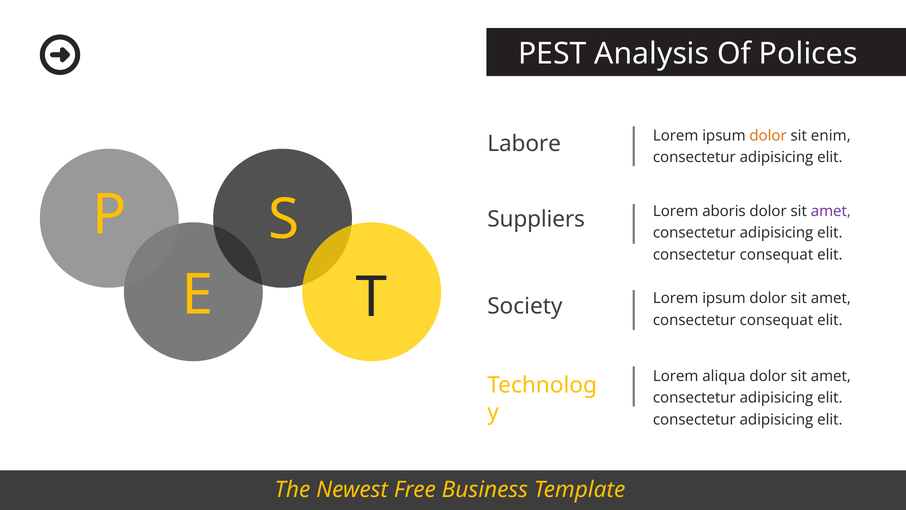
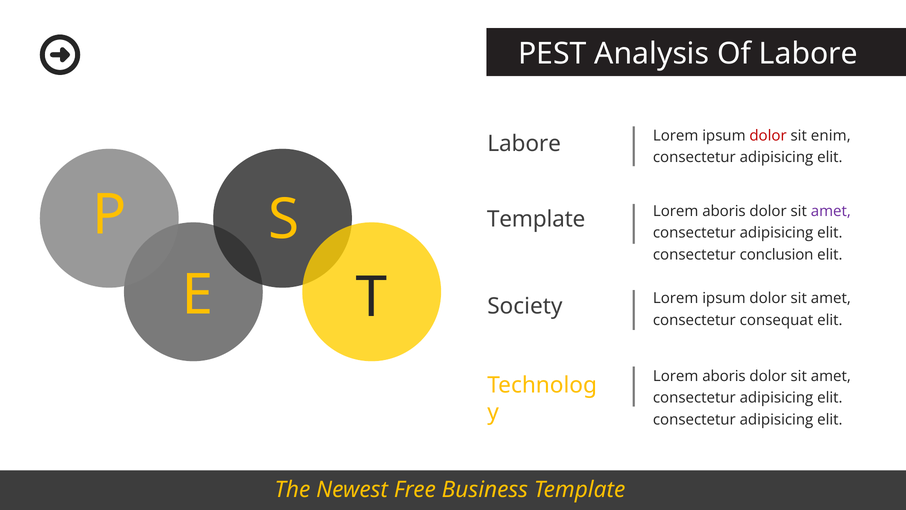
Of Polices: Polices -> Labore (808, 54)
dolor colour: orange -> red (768, 136)
Suppliers: Suppliers -> Template (536, 219)
consequat: consequat -> conclusion (777, 254)
aliqua: aliqua -> aboris (724, 376)
